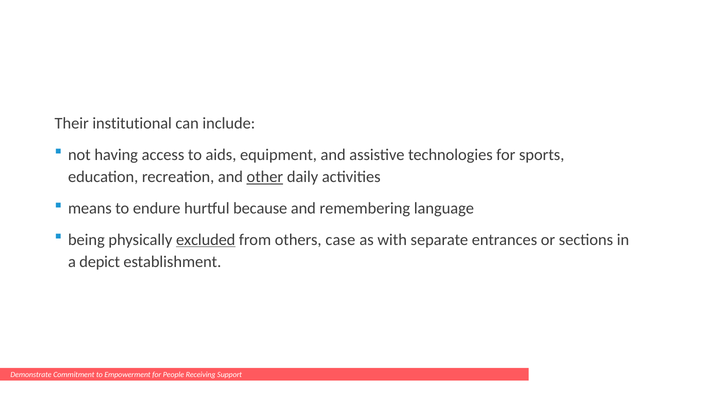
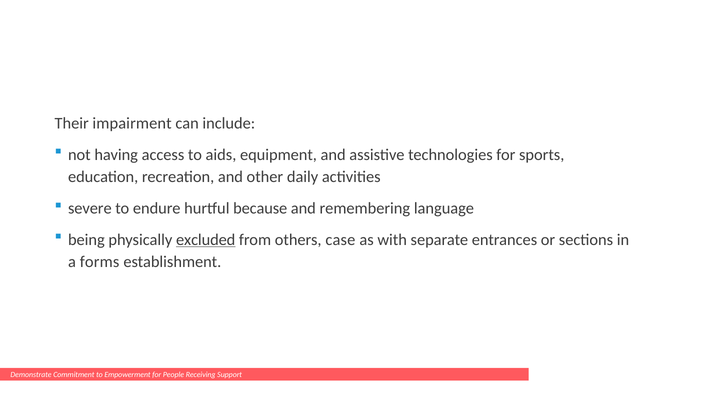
institutional: institutional -> impairment (132, 124)
other underline: present -> none (265, 177)
means: means -> severe (90, 209)
depict: depict -> forms (100, 263)
